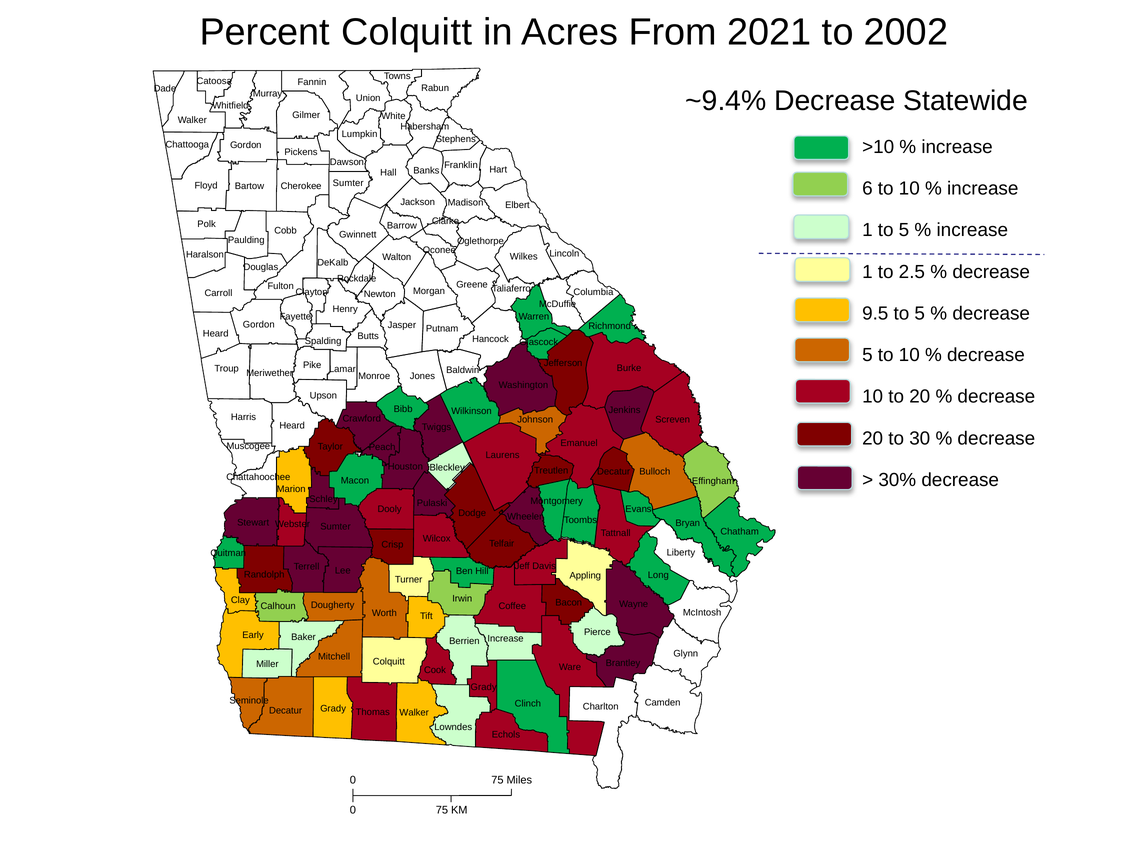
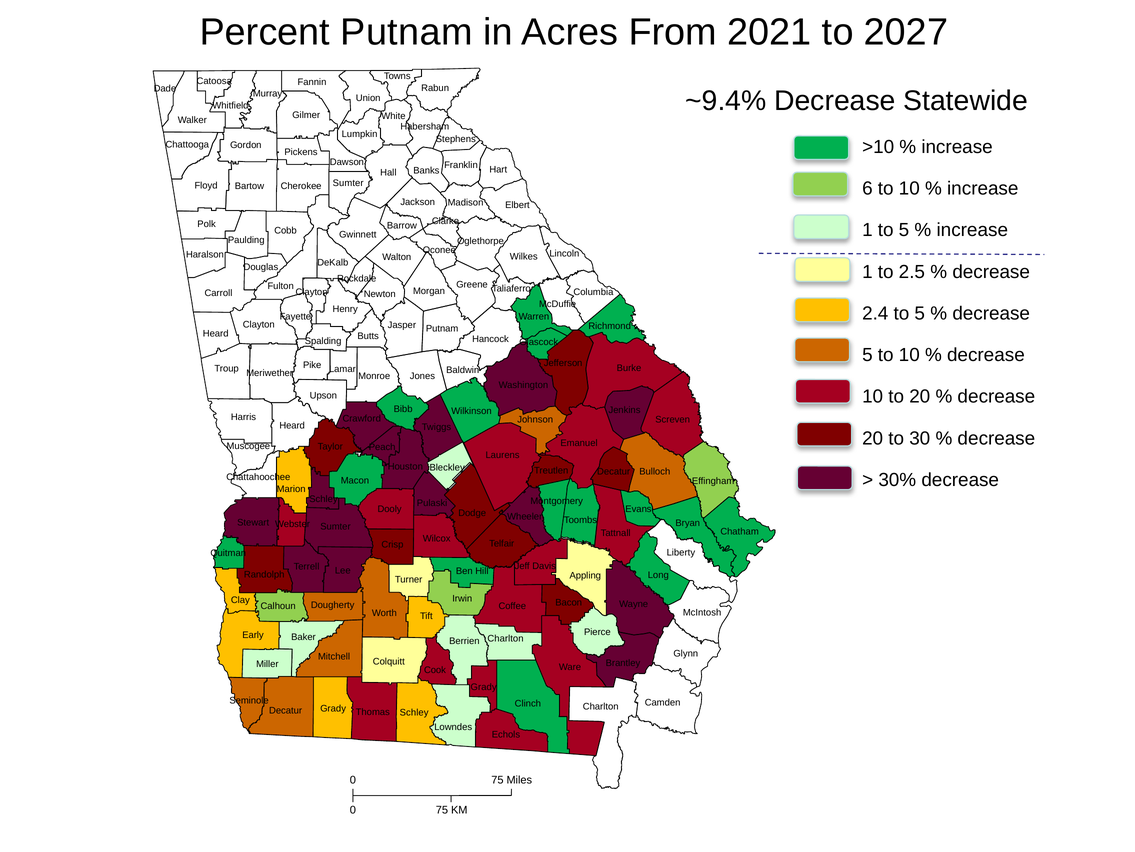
Percent Colquitt: Colquitt -> Putnam (407, 32)
2002: 2002 -> 2027 (906, 32)
9.5: 9.5 -> 2.4 (875, 313)
Gordon: Gordon -> Clayton (259, 324)
Increase: Increase -> Charlton (506, 638)
Thomas Walker: Walker -> Schley (414, 712)
